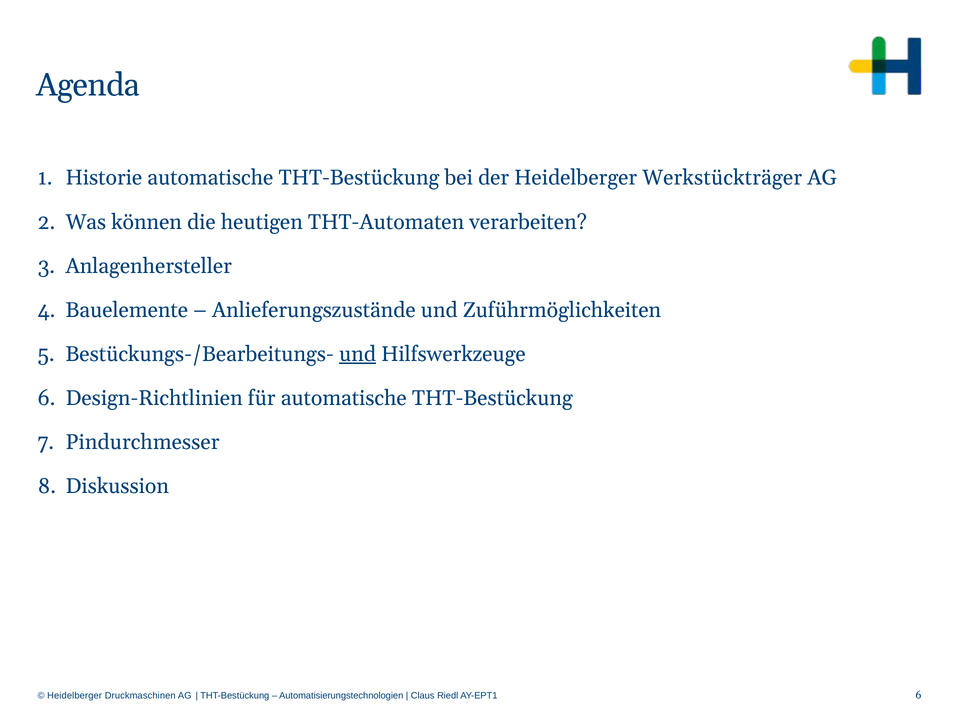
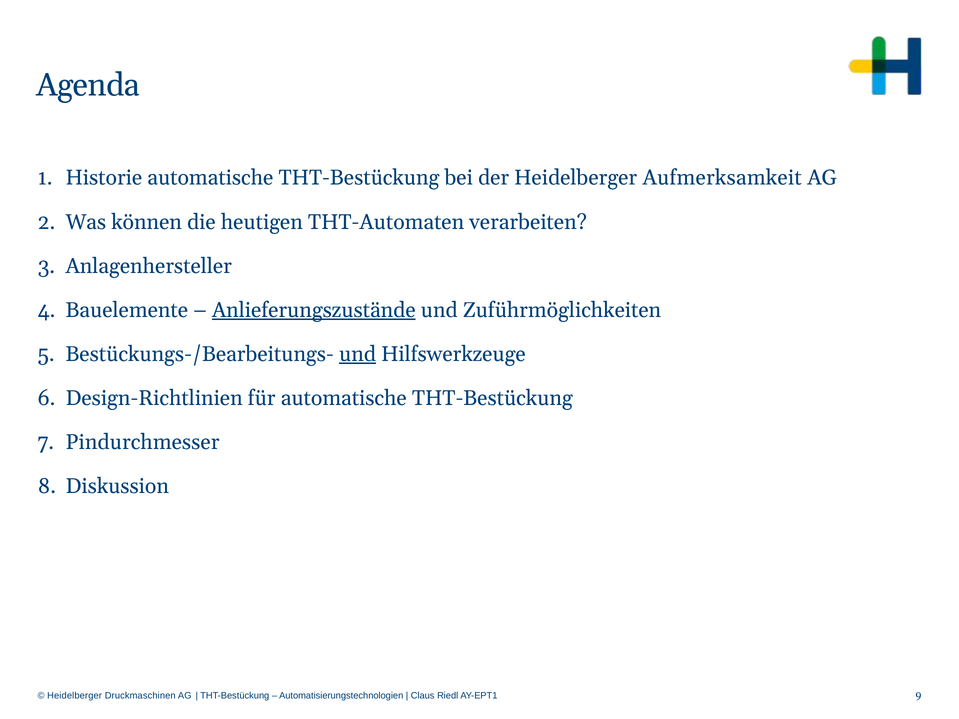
Werkstückträger: Werkstückträger -> Aufmerksamkeit (722, 178)
Anlieferungszustände underline: none -> present (314, 310)
AY-EPT1 6: 6 -> 9 (918, 695)
